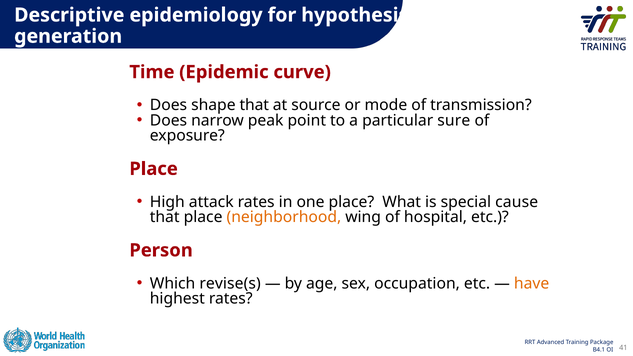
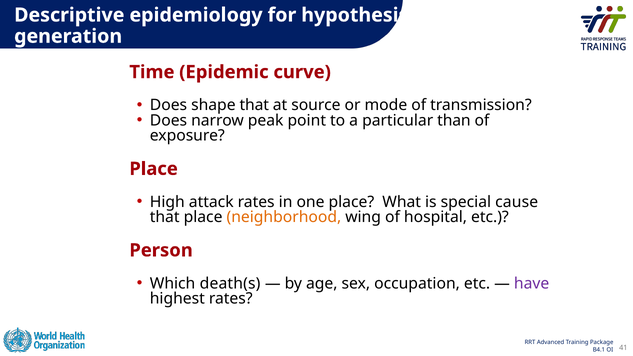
sure: sure -> than (454, 121)
revise(s: revise(s -> death(s (230, 284)
have colour: orange -> purple (532, 284)
